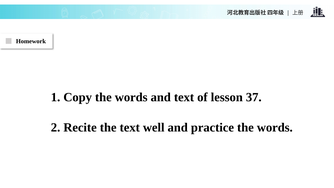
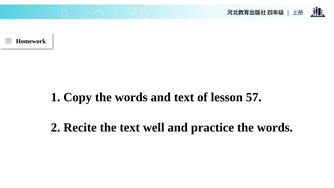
37: 37 -> 57 (254, 97)
